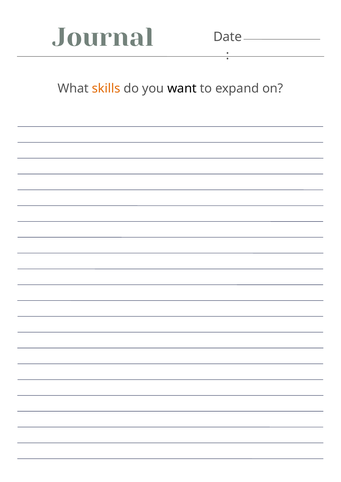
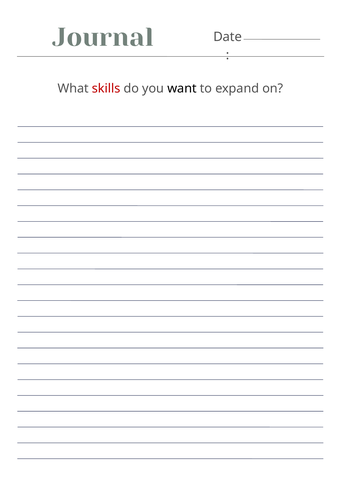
skills colour: orange -> red (106, 88)
